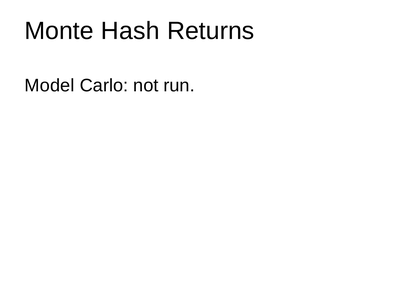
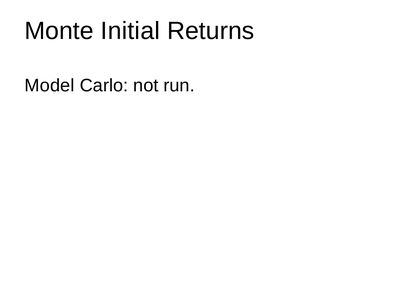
Hash: Hash -> Initial (130, 31)
